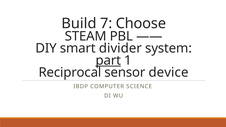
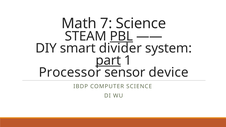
Build: Build -> Math (79, 23)
7 Choose: Choose -> Science (141, 23)
PBL underline: none -> present (121, 36)
Reciprocal: Reciprocal -> Processor (70, 73)
